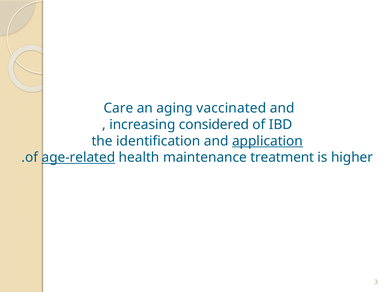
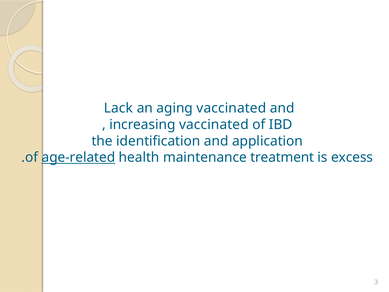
Care: Care -> Lack (118, 108)
increasing considered: considered -> vaccinated (214, 124)
application underline: present -> none (267, 141)
higher: higher -> excess (352, 157)
